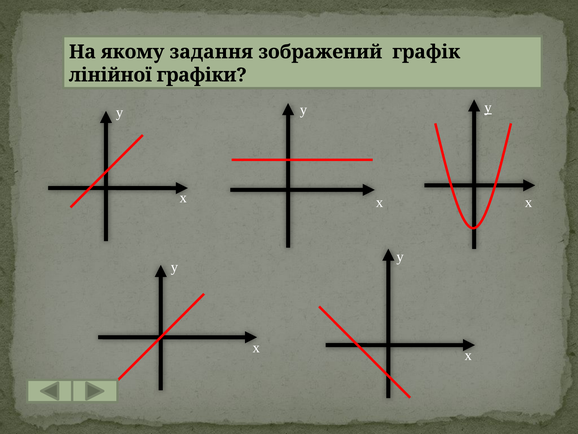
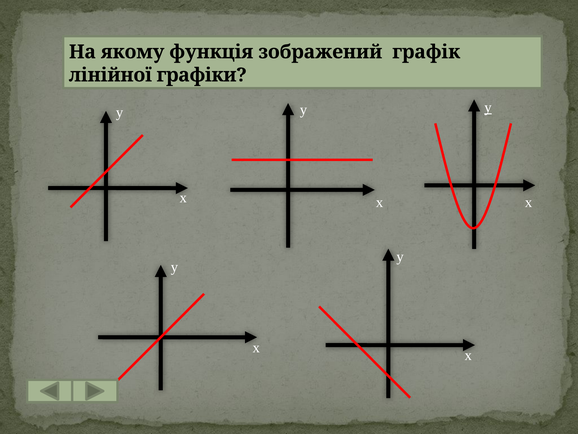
задання: задання -> функція (211, 52)
